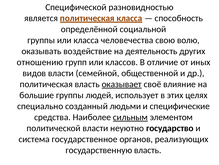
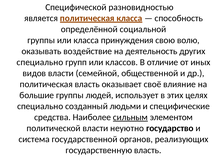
человечества: человечества -> принуждения (127, 40)
отношению: отношению -> специально (40, 62)
оказывает underline: present -> none (122, 84)
государственное: государственное -> государственной (85, 139)
